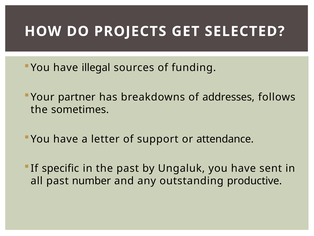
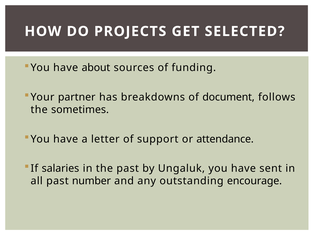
illegal: illegal -> about (96, 68)
addresses: addresses -> document (229, 97)
specific: specific -> salaries (60, 168)
productive: productive -> encourage (255, 181)
